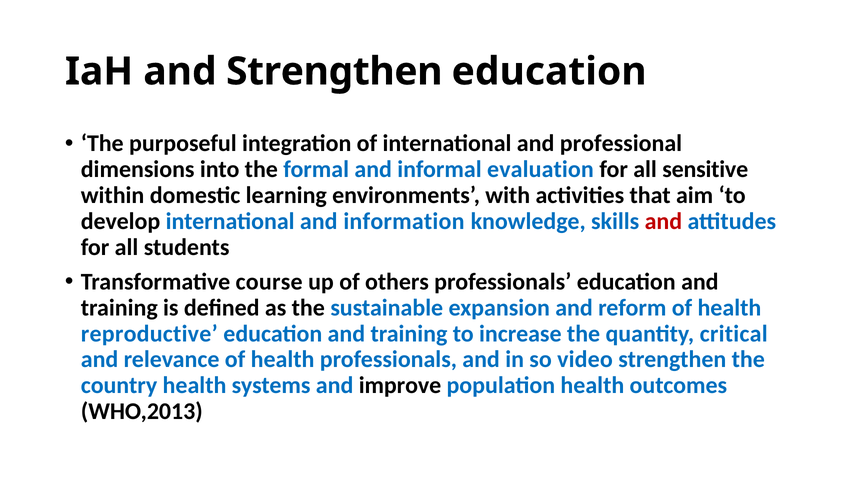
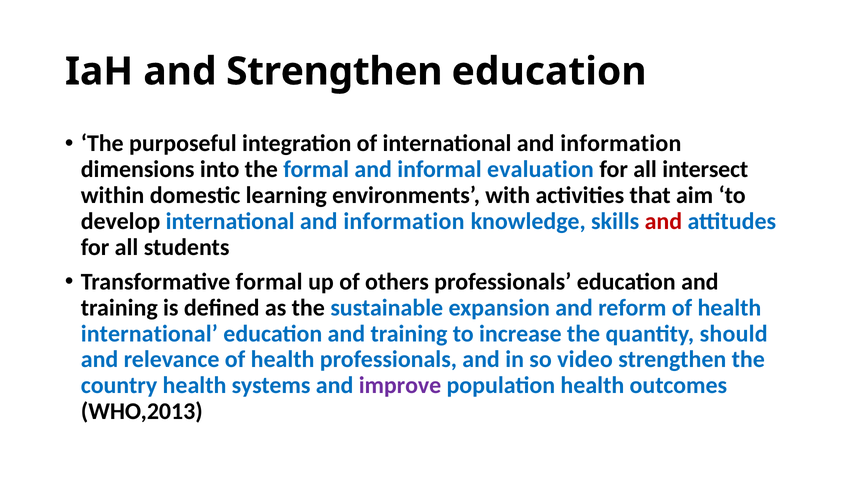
of international and professional: professional -> information (621, 143)
sensitive: sensitive -> intersect (705, 169)
Transformative course: course -> formal (269, 282)
reproductive: reproductive -> international (149, 333)
critical: critical -> should (734, 333)
improve colour: black -> purple (400, 385)
